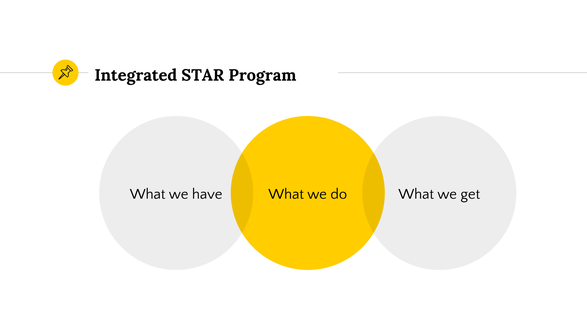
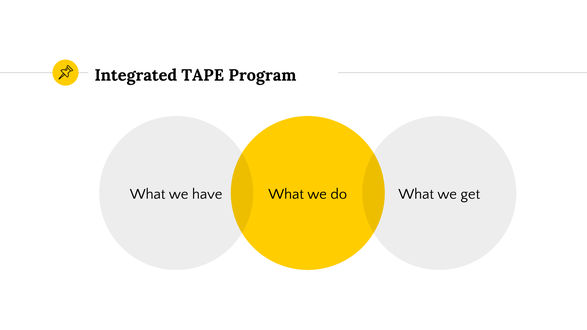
STAR: STAR -> TAPE (203, 75)
